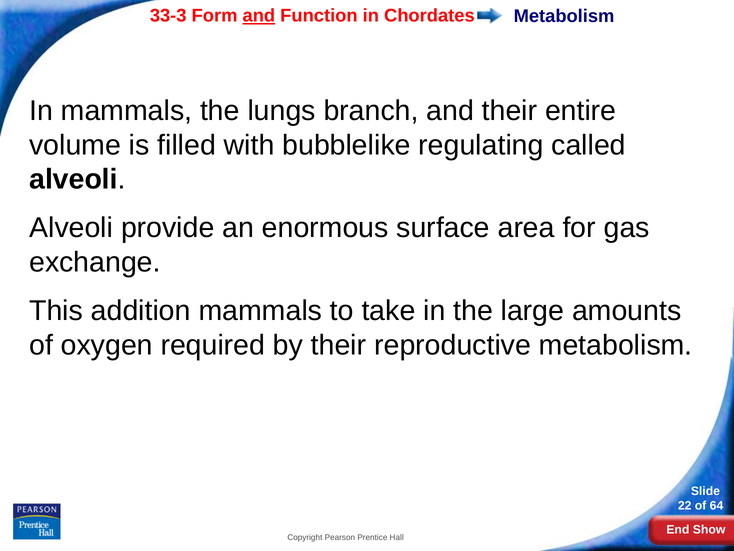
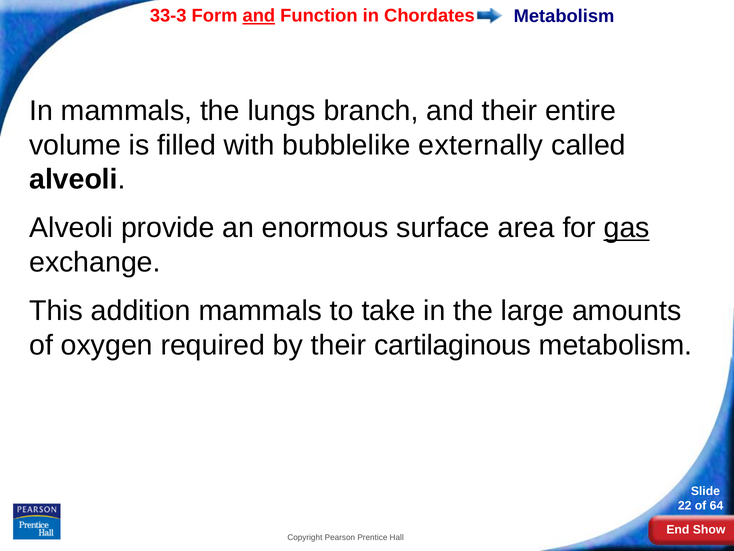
regulating: regulating -> externally (481, 145)
gas underline: none -> present (627, 228)
reproductive: reproductive -> cartilaginous (453, 345)
